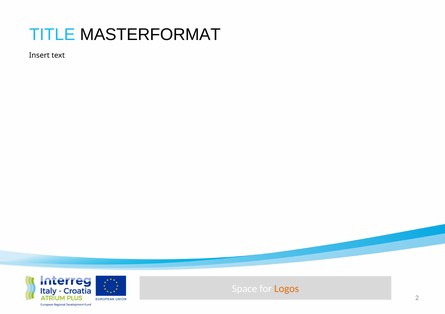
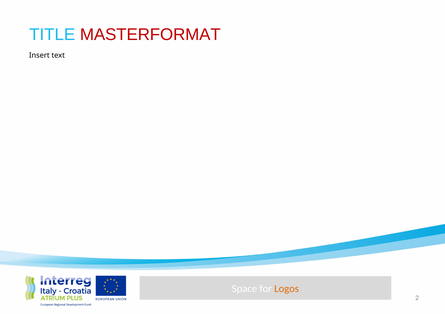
MASTERFORMAT colour: black -> red (150, 35)
